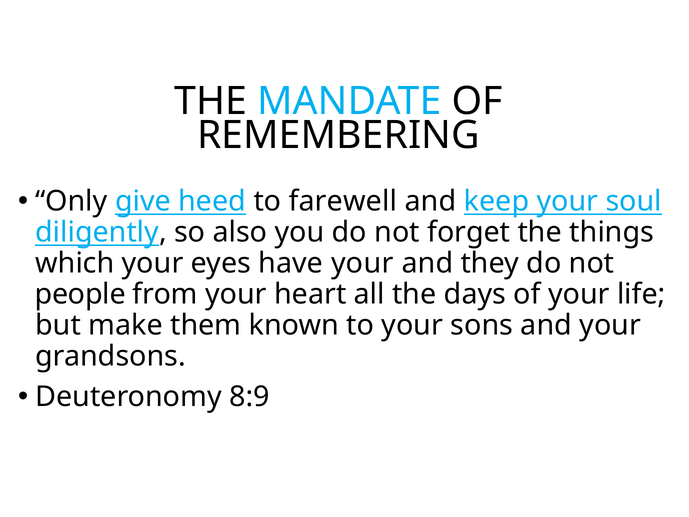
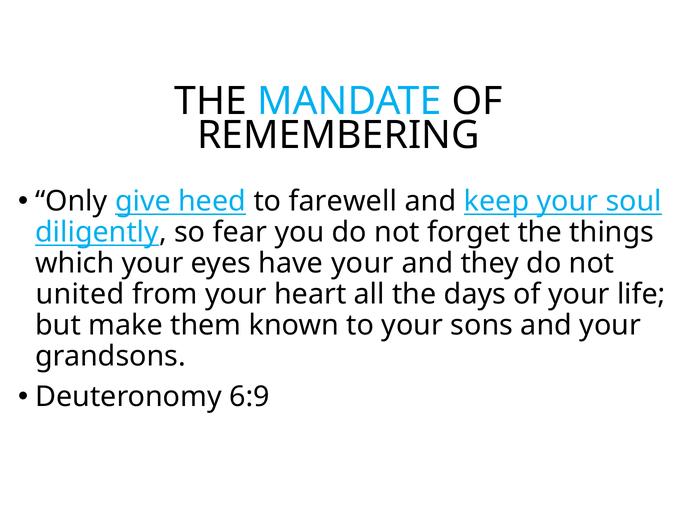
also: also -> fear (240, 232)
people: people -> united (80, 294)
8:9: 8:9 -> 6:9 (249, 397)
